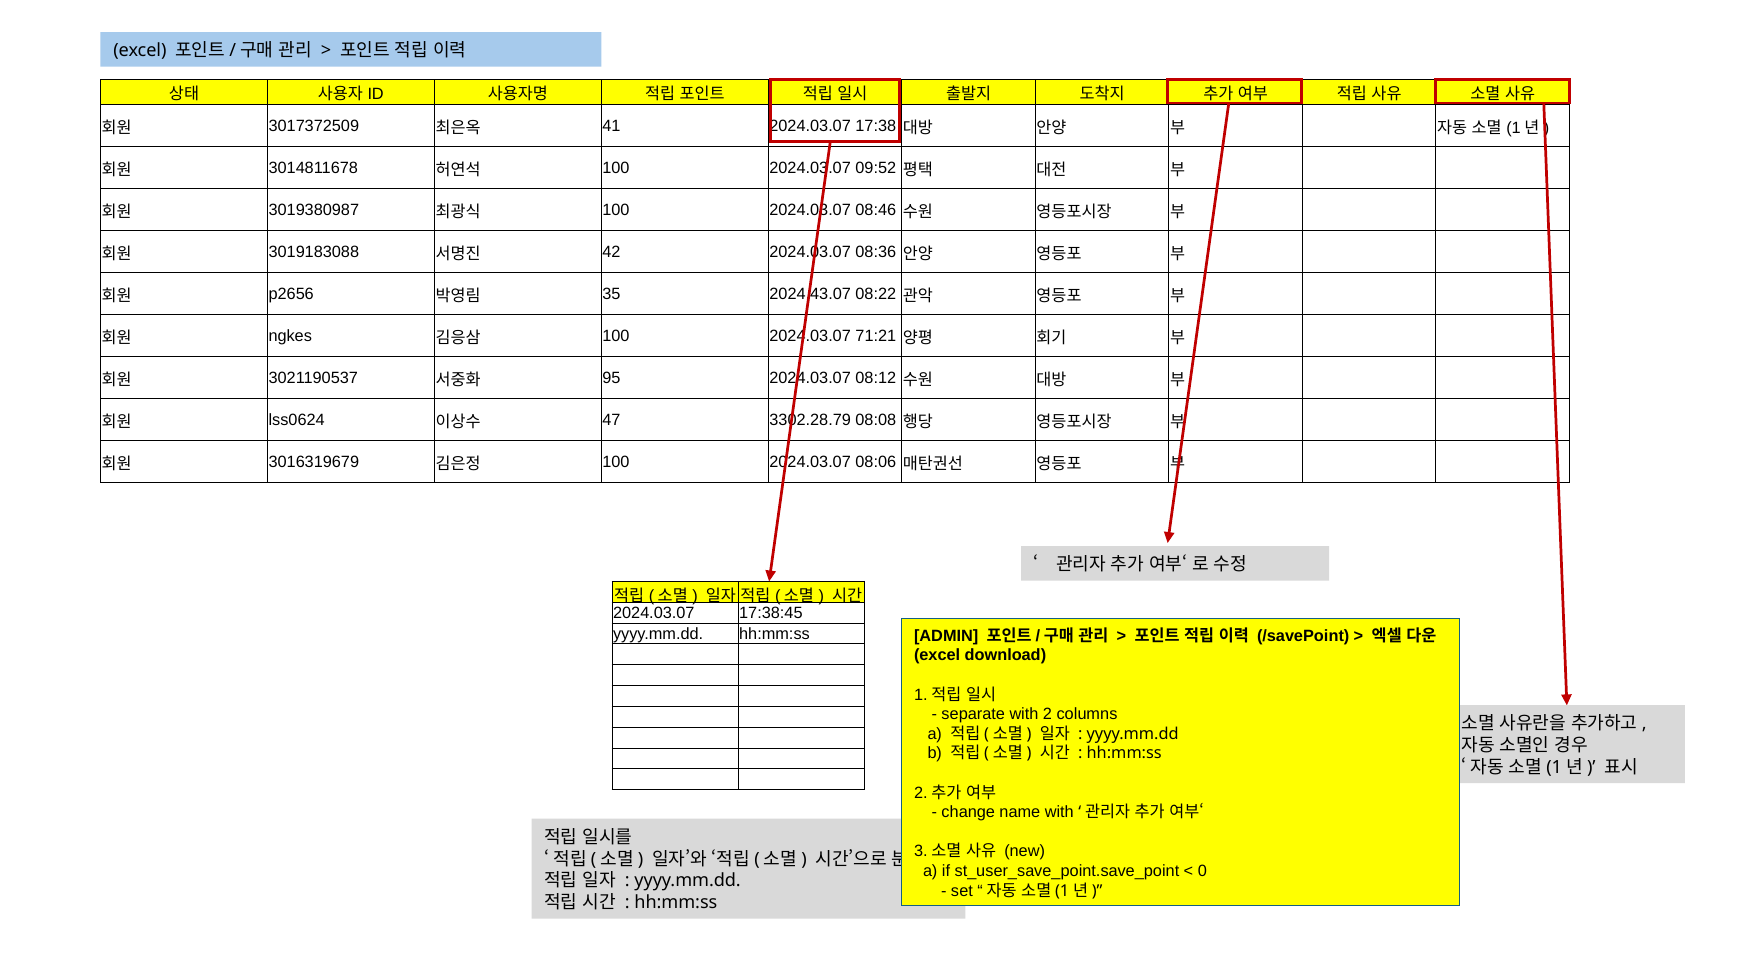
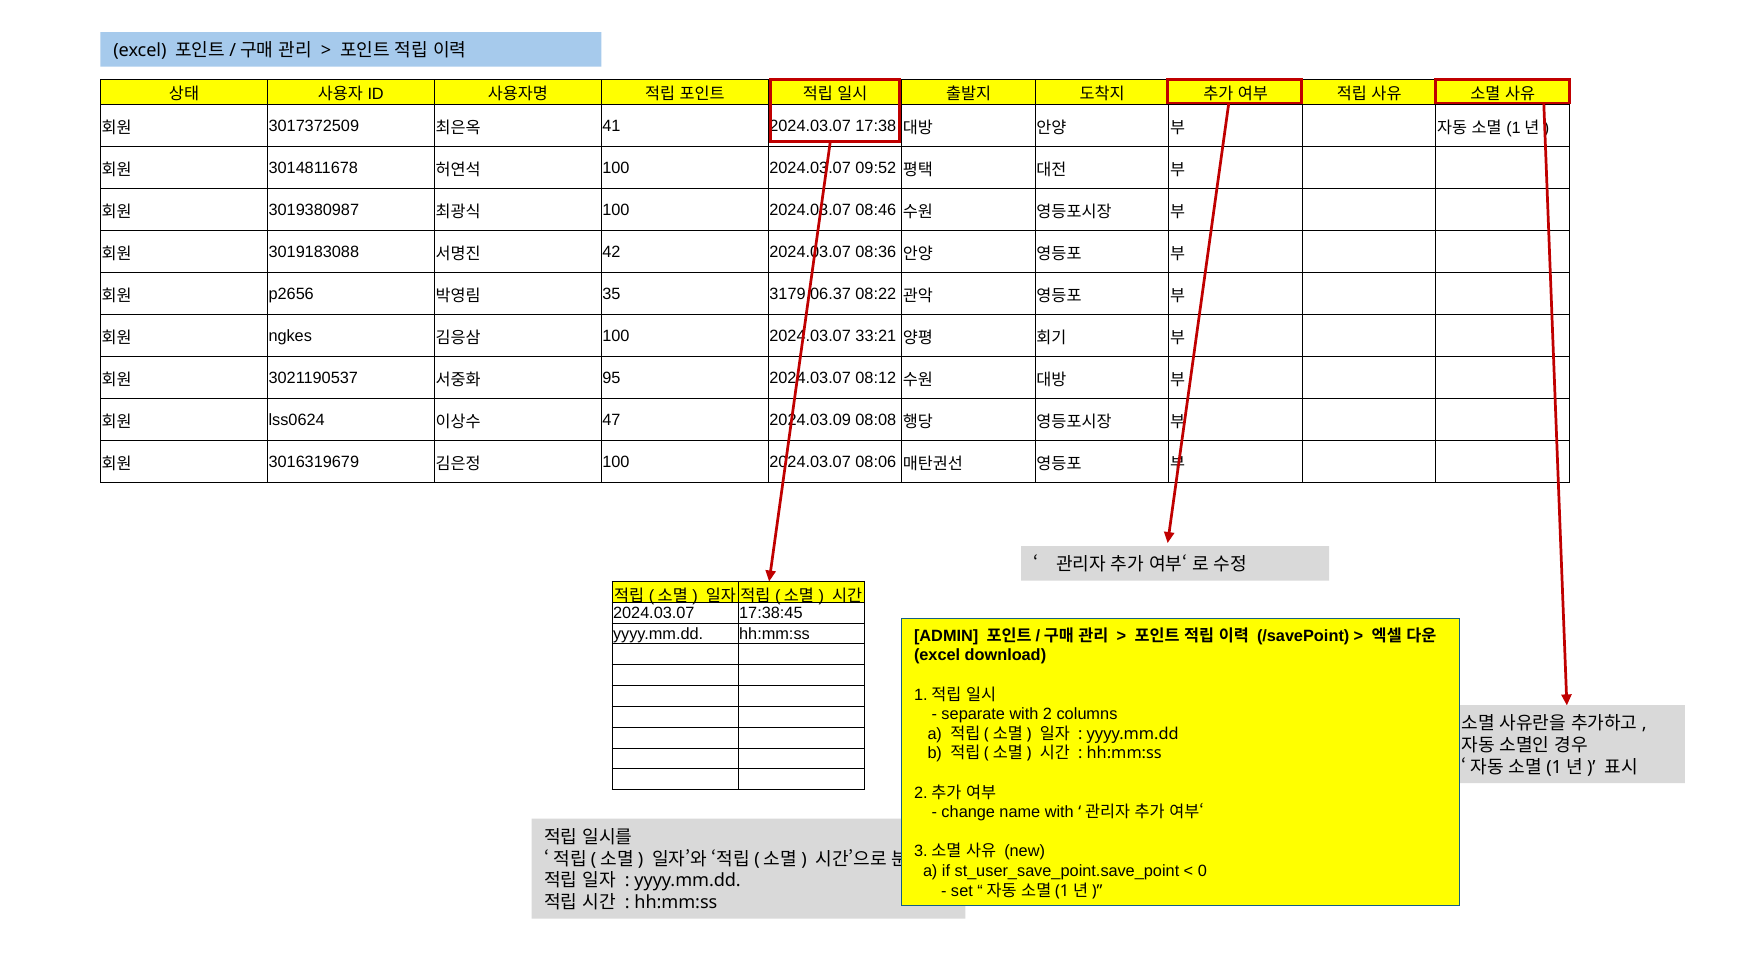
2024.43.07: 2024.43.07 -> 3179.06.37 (810, 294)
71:21: 71:21 -> 33:21 (876, 336)
3302.28.79: 3302.28.79 -> 2024.03.09 (810, 420)
